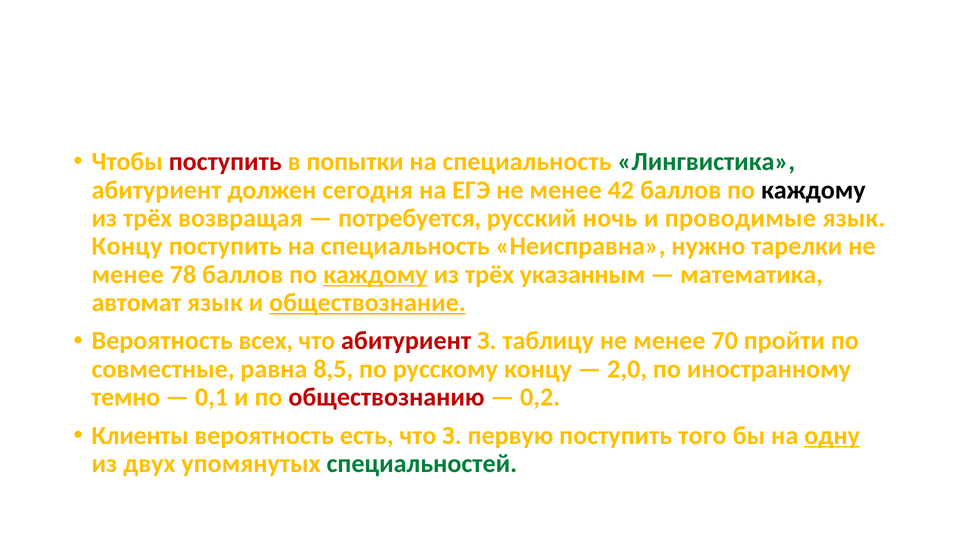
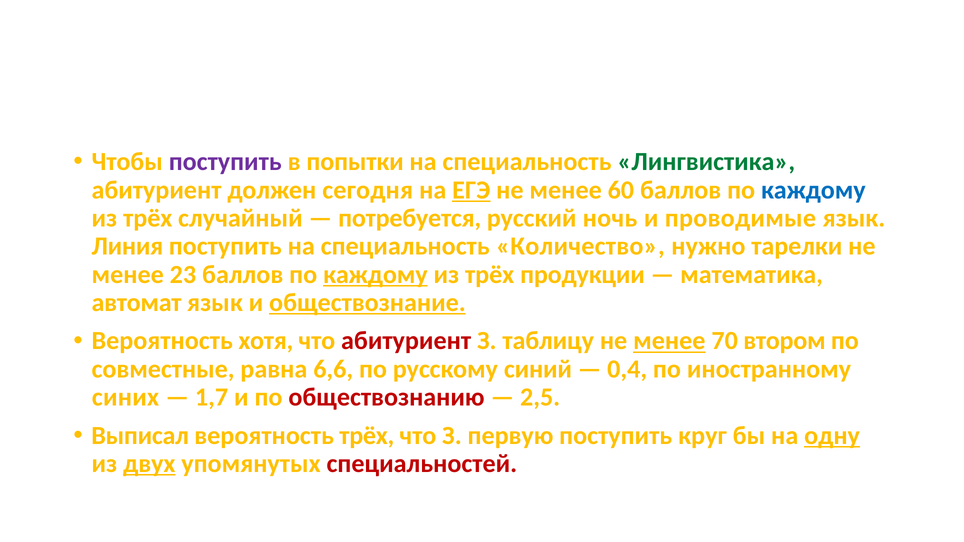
поступить colour: red -> purple (225, 162)
ЕГЭ underline: none -> present (471, 190)
42: 42 -> 60 (621, 190)
каждому colour: black -> blue (813, 190)
возвращая: возвращая -> случайный (240, 218)
Концу: Концу -> Линия (127, 246)
Неисправна: Неисправна -> Количество (580, 246)
78: 78 -> 23 (183, 275)
указанным: указанным -> продукции (582, 275)
всех: всех -> хотя (266, 341)
менее underline: none -> present (669, 341)
пройти: пройти -> втором (784, 341)
8,5: 8,5 -> 6,6 (333, 369)
русскому концу: концу -> синий (538, 369)
2,0: 2,0 -> 0,4 (627, 369)
темно: темно -> синих (125, 397)
0,1: 0,1 -> 1,7 (212, 397)
0,2: 0,2 -> 2,5 (540, 397)
Клиенты: Клиенты -> Выписал (140, 436)
вероятность есть: есть -> трёх (367, 436)
того: того -> круг (702, 436)
двух underline: none -> present (149, 464)
специальностей colour: green -> red (422, 464)
